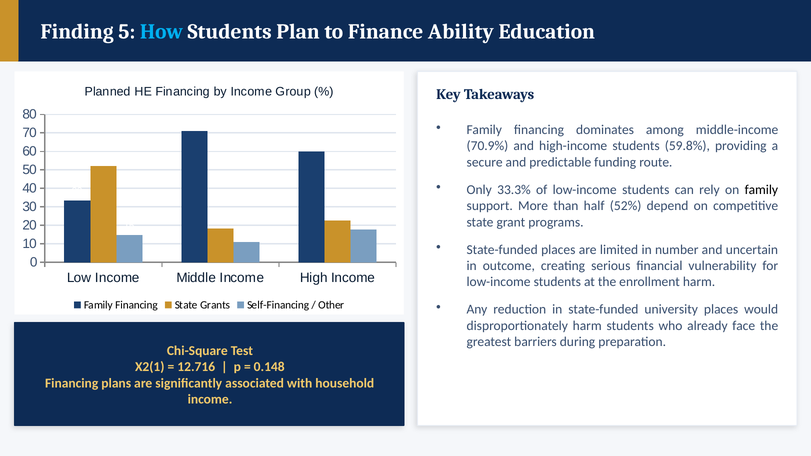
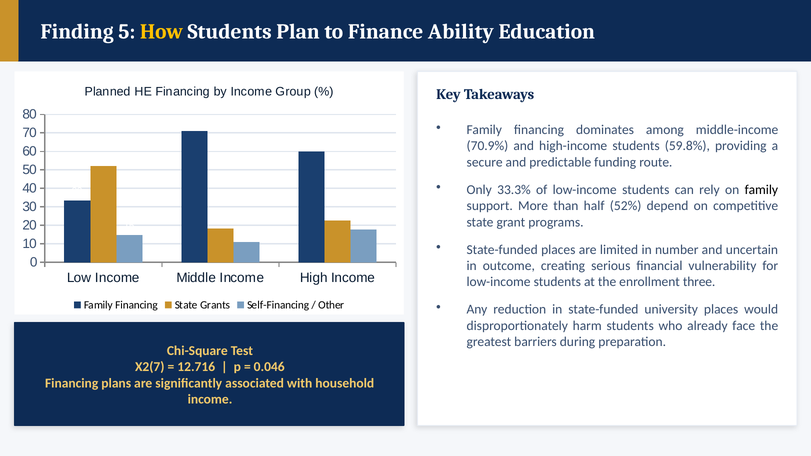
How colour: light blue -> yellow (162, 32)
enrollment harm: harm -> three (699, 282)
X2(1: X2(1 -> X2(7 (150, 367)
0.148: 0.148 -> 0.046 (269, 367)
